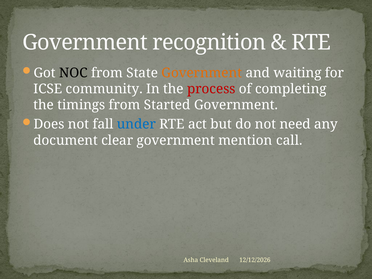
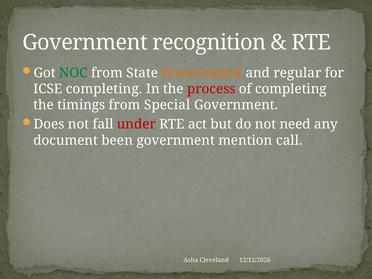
NOC colour: black -> green (73, 73)
waiting: waiting -> regular (297, 73)
ICSE community: community -> completing (104, 89)
Started: Started -> Special (167, 105)
under colour: blue -> red (136, 124)
clear: clear -> been (117, 140)
